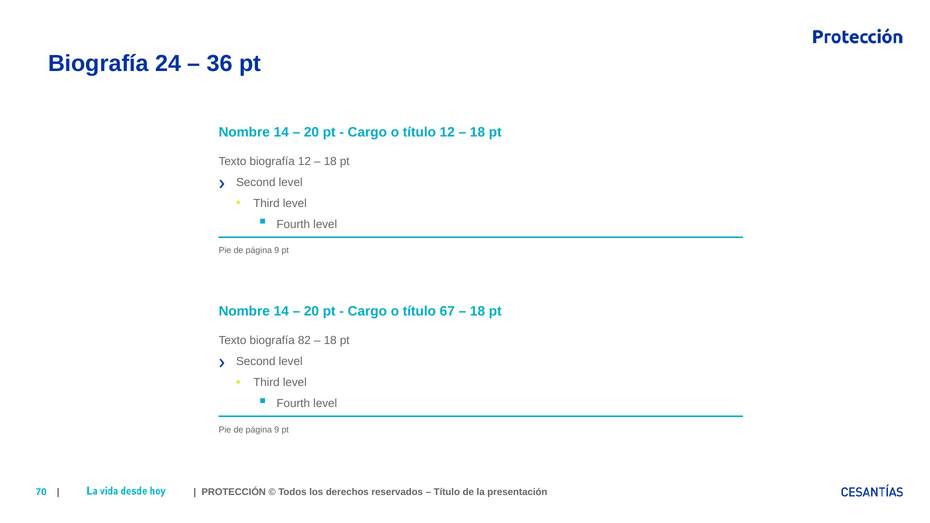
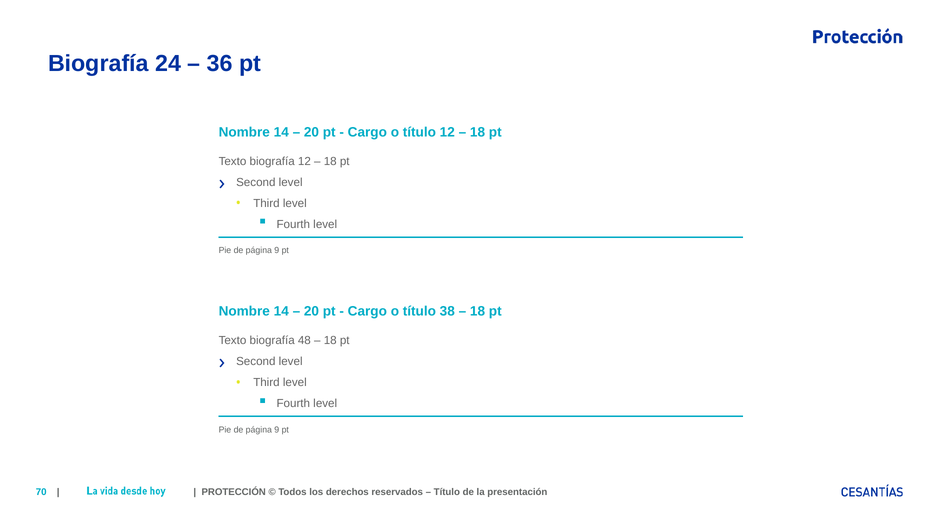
67: 67 -> 38 (447, 311)
82: 82 -> 48 (304, 341)
